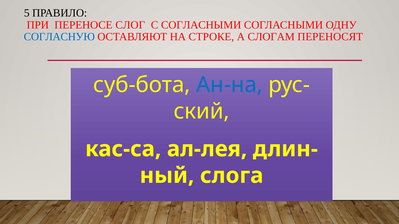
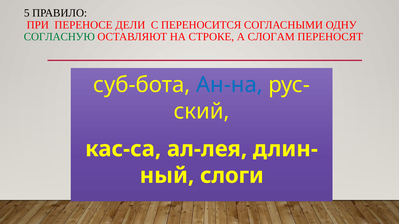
СЛОГ: СЛОГ -> ДЕЛИ (130, 25)
С СОГЛАСНЫМИ: СОГЛАСНЫМИ -> ПЕРЕНОСИТСЯ (201, 25)
СОГЛАСНУЮ colour: blue -> green (59, 37)
слога: слога -> слоги (232, 176)
